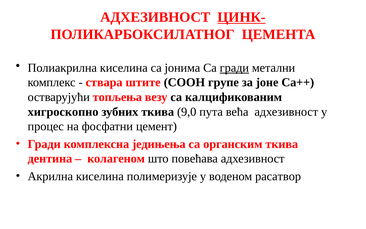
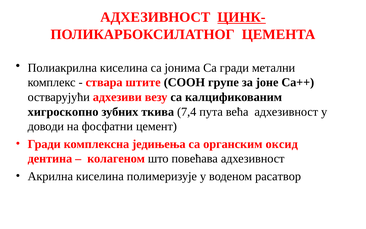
гради underline: present -> none (234, 68)
топљења: топљења -> адхезиви (117, 97)
9,0: 9,0 -> 7,4 (187, 112)
процес: процес -> доводи (46, 126)
органским ткива: ткива -> оксид (282, 144)
